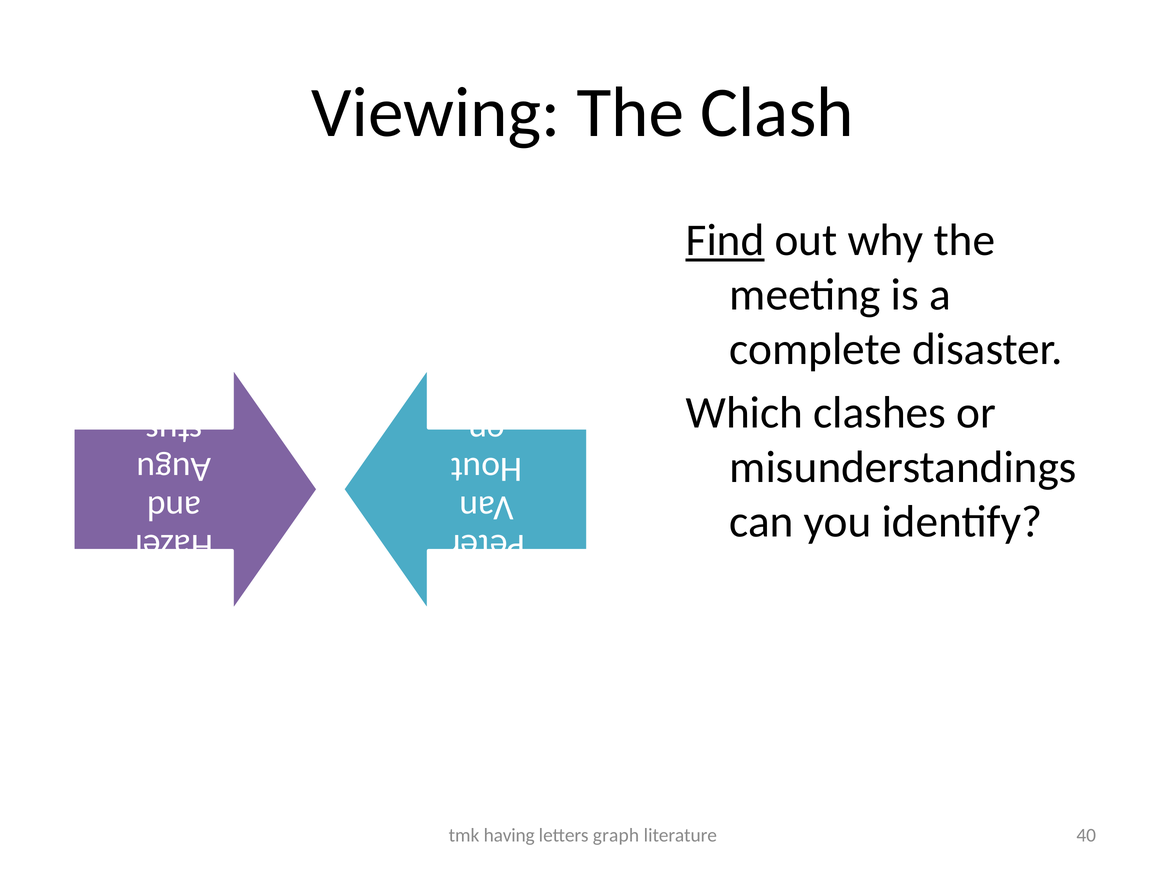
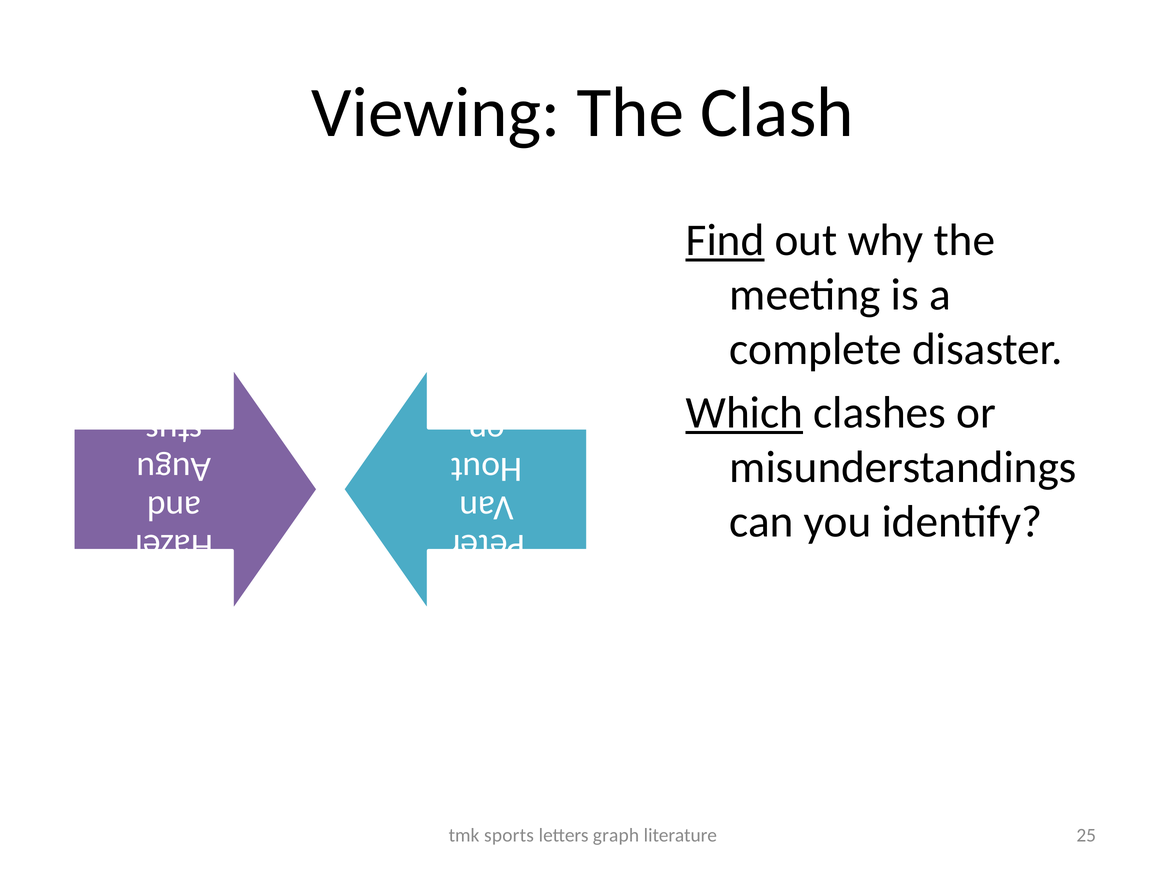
Which underline: none -> present (744, 413)
having: having -> sports (509, 835)
40: 40 -> 25 (1086, 835)
